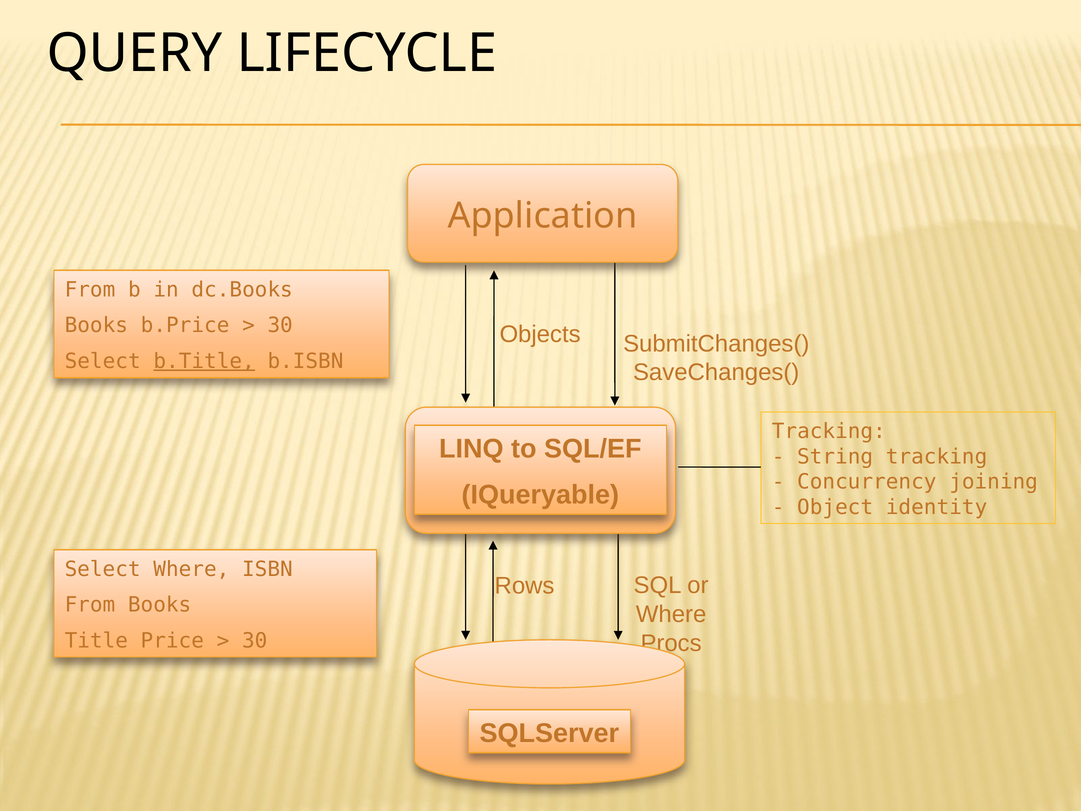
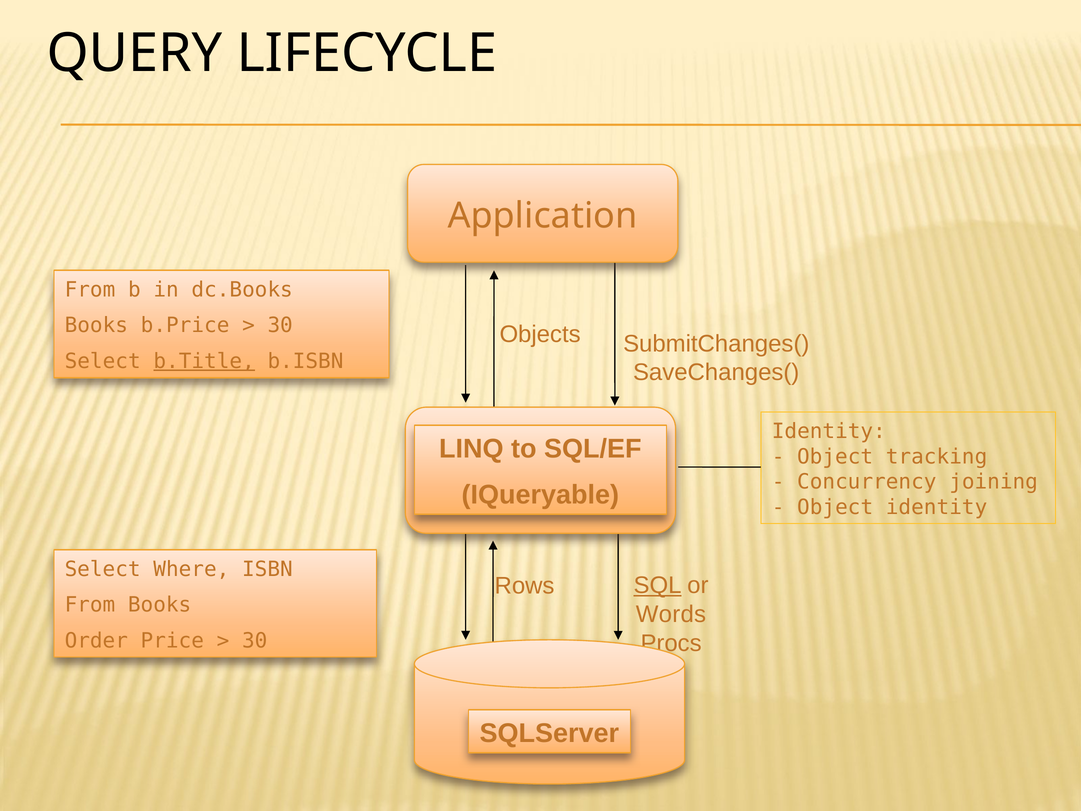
Tracking: Tracking -> Identity (829, 431)
String: String -> Object (835, 457)
SQL underline: none -> present (658, 585)
Where: Where -> Words (671, 614)
Title: Title -> Order (96, 640)
